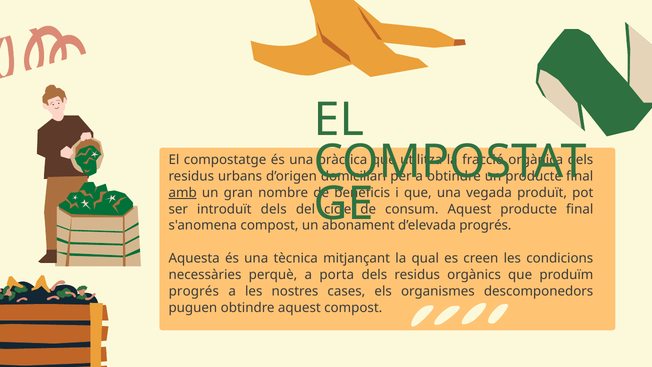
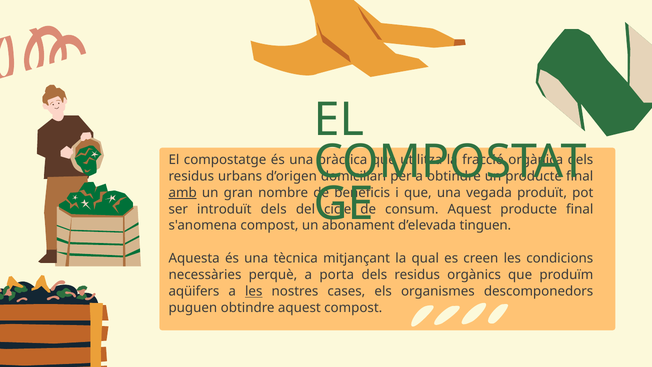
d’elevada progrés: progrés -> tinguen (485, 225)
progrés: progrés -> aqüifers (194, 291)
les underline: none -> present (254, 291)
